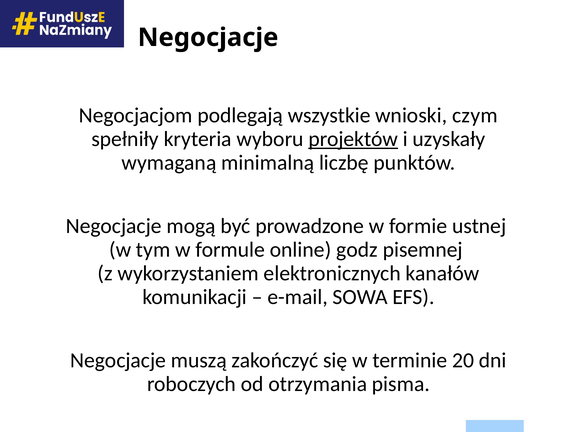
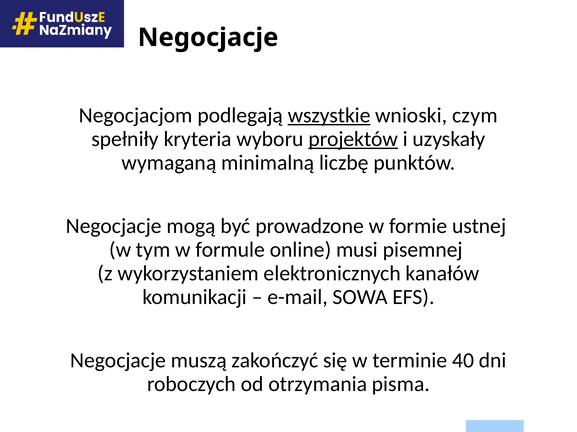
wszystkie underline: none -> present (329, 116)
godz: godz -> musi (357, 250)
20: 20 -> 40 (463, 361)
